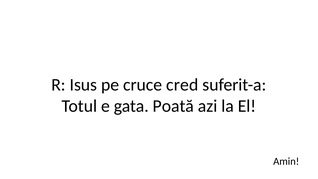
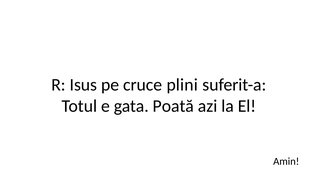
cred: cred -> plini (182, 85)
